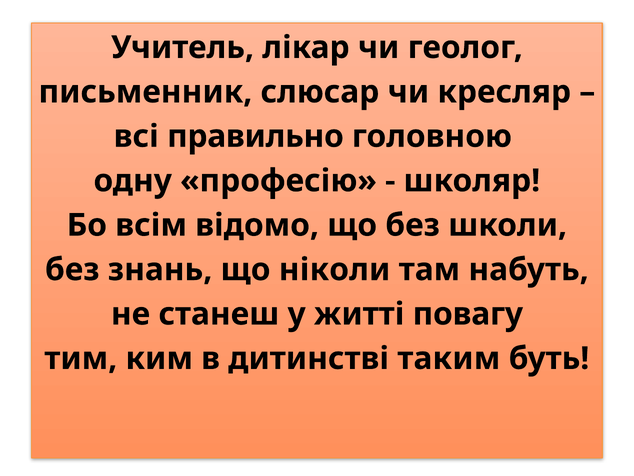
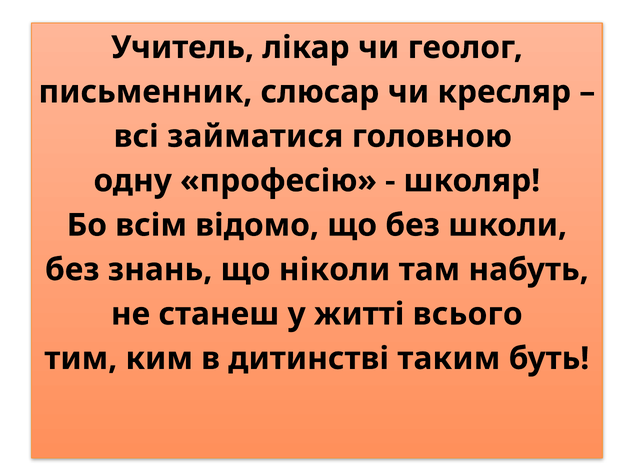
правильно: правильно -> займатися (255, 136)
повагу: повагу -> всього (468, 314)
